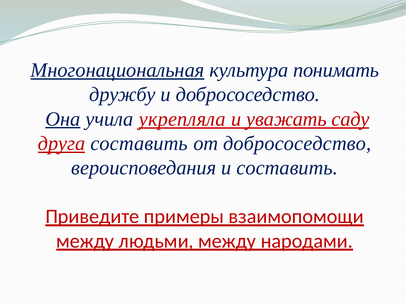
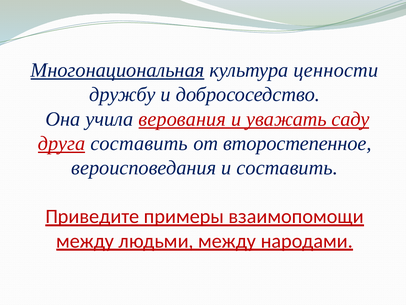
понимать: понимать -> ценности (336, 70)
Она underline: present -> none (63, 119)
укрепляла: укрепляла -> верования (182, 119)
от добрососедство: добрососедство -> второстепенное (297, 143)
